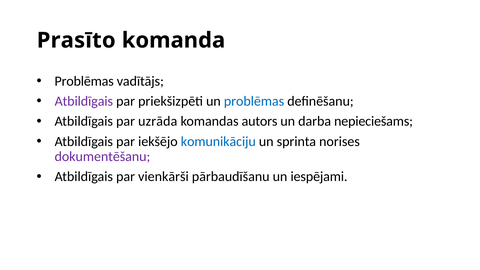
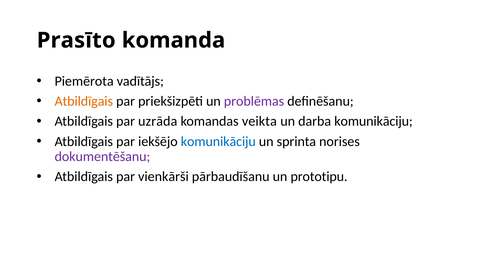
Problēmas: Problēmas -> Piemērota (84, 81)
Atbildīgais colour: purple -> orange (84, 101)
problēmas colour: blue -> purple (254, 101)
autors: autors -> veikta (259, 121)
darba nepieciešams: nepieciešams -> komunikāciju (373, 121)
iespējami: iespējami -> prototipu (319, 177)
